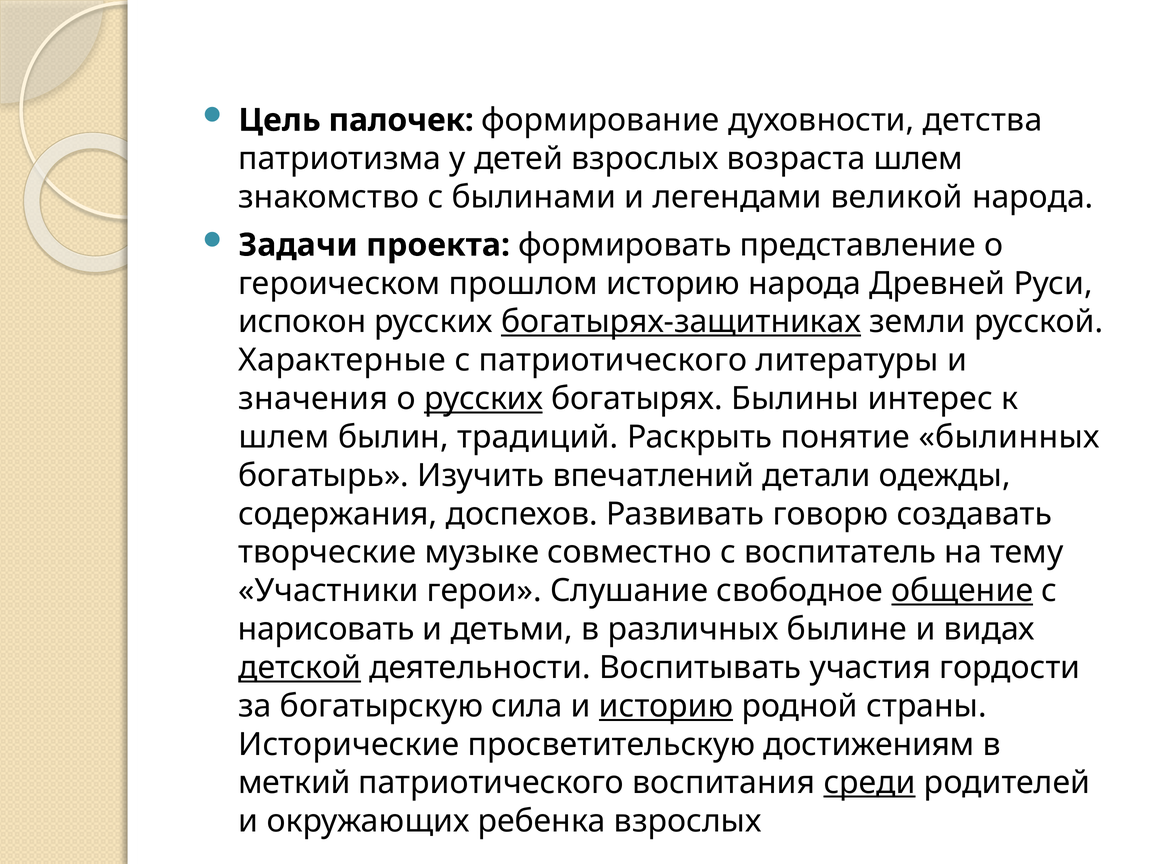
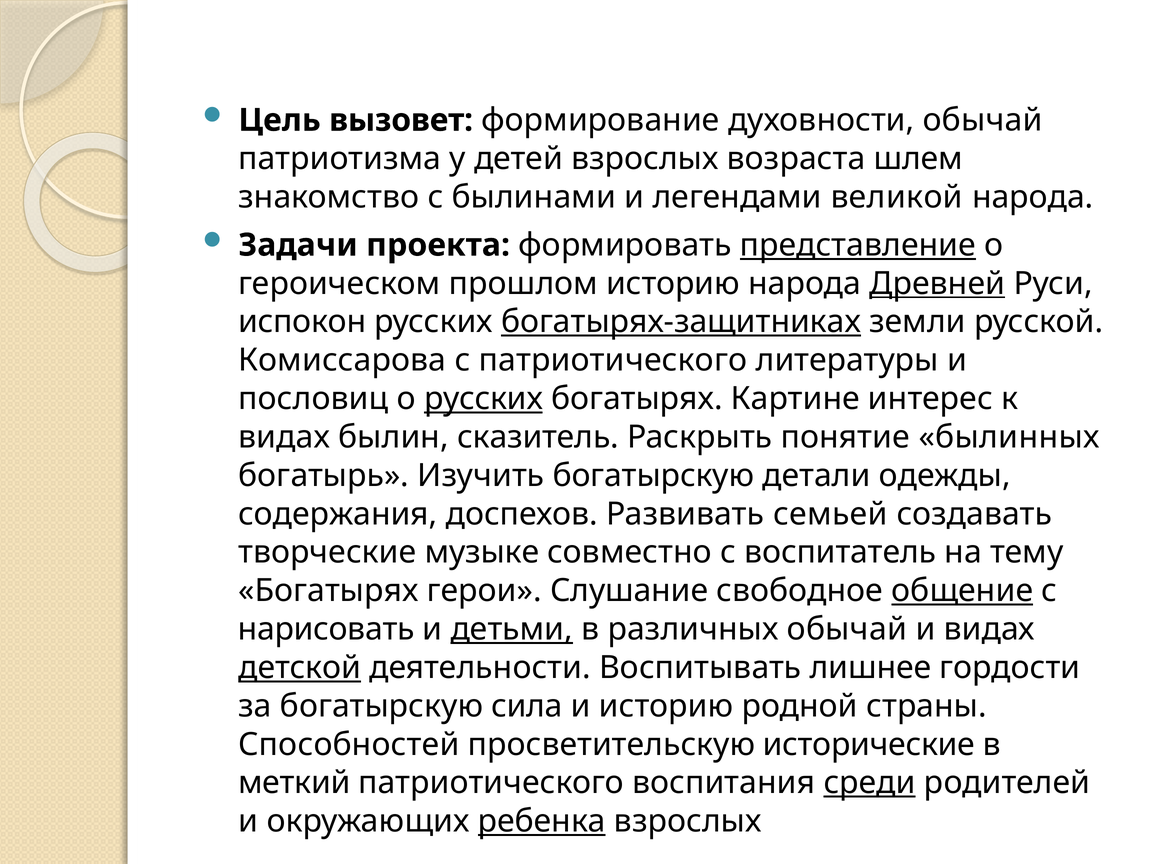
палочек: палочек -> вызовет (401, 120)
духовности детства: детства -> обычай (983, 120)
представление underline: none -> present (858, 245)
Древней underline: none -> present (937, 284)
Характерные: Характерные -> Комиссарова (342, 360)
значения: значения -> пословиц (313, 399)
Былины: Былины -> Картине (795, 399)
шлем: шлем -> видах (284, 437)
традиций: традиций -> сказитель (538, 437)
Изучить впечатлений: впечатлений -> богатырскую (653, 476)
говорю: говорю -> семьей (830, 514)
Участники: Участники -> Богатырях (328, 591)
детьми underline: none -> present (512, 629)
различных былине: былине -> обычай (847, 629)
участия: участия -> лишнее (871, 668)
историю underline: present -> none (666, 706)
Исторические: Исторические -> Способностей (349, 744)
достижениям: достижениям -> исторические (869, 744)
ребенка underline: none -> present (542, 821)
